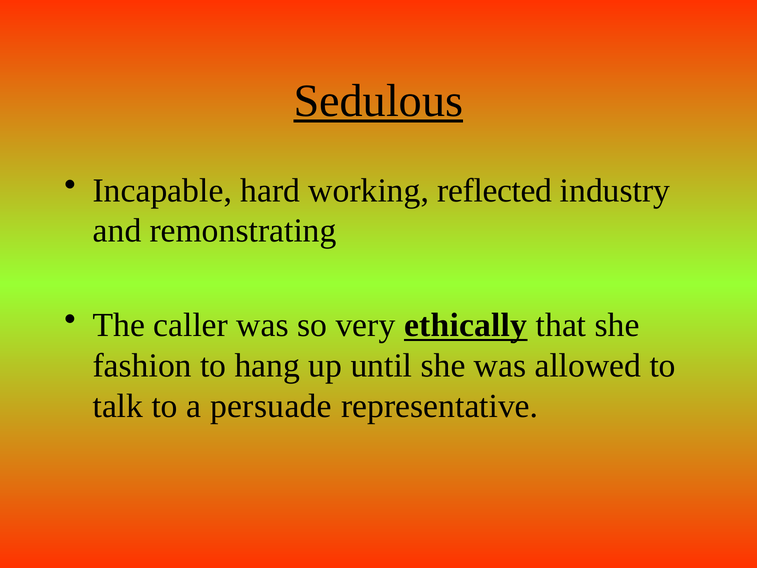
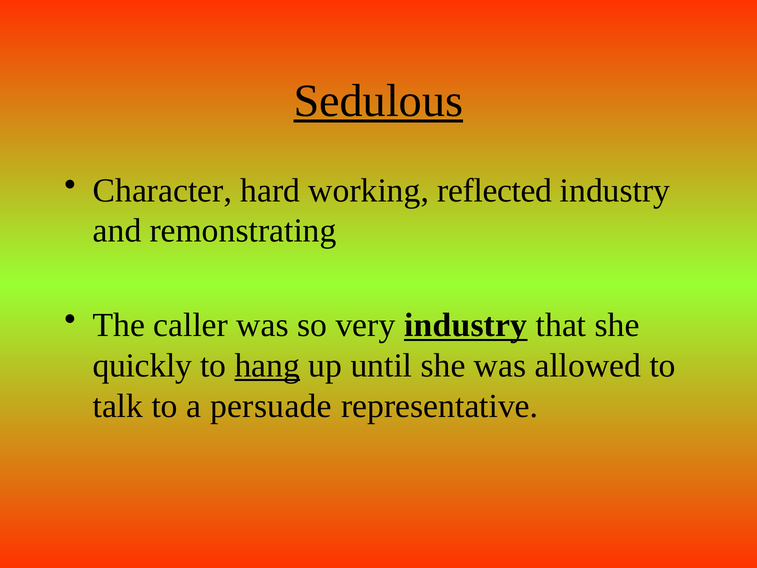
Incapable: Incapable -> Character (162, 190)
very ethically: ethically -> industry (466, 325)
fashion: fashion -> quickly (142, 365)
hang underline: none -> present (267, 365)
